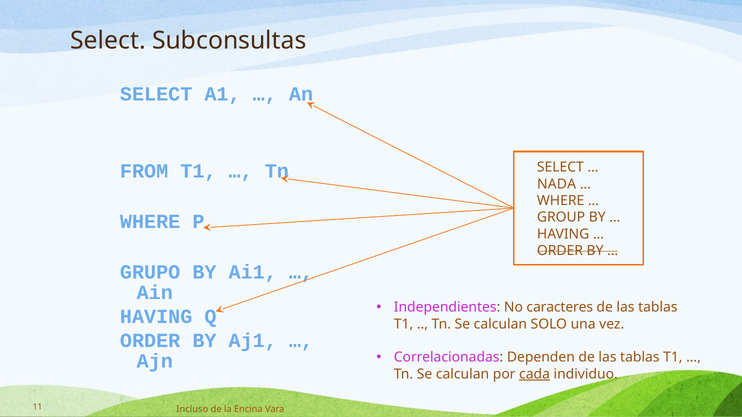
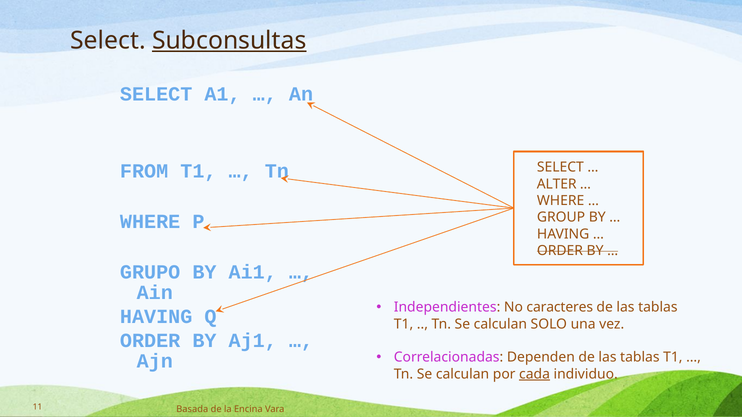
Subconsultas underline: none -> present (229, 41)
NADA: NADA -> ALTER (557, 184)
Incluso: Incluso -> Basada (192, 409)
